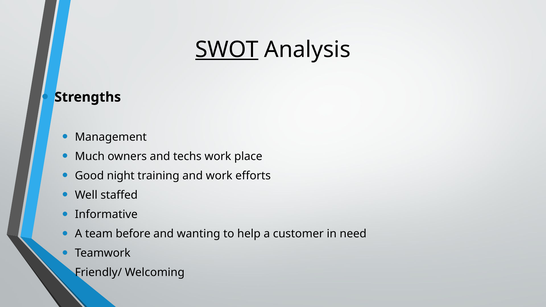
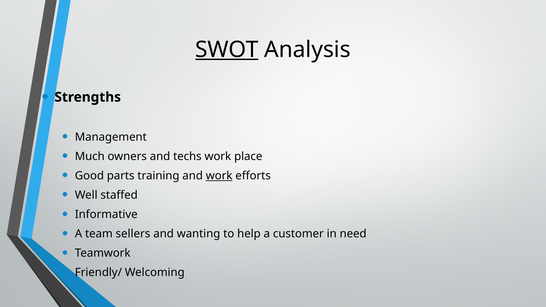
night: night -> parts (121, 176)
work underline: none -> present (219, 176)
before: before -> sellers (133, 234)
